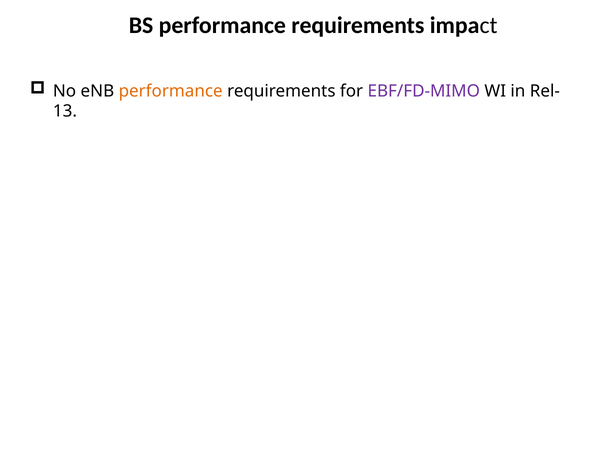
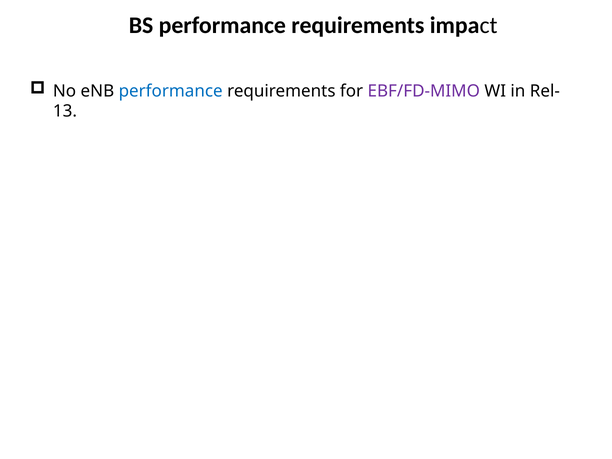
performance colour: orange -> blue (171, 91)
